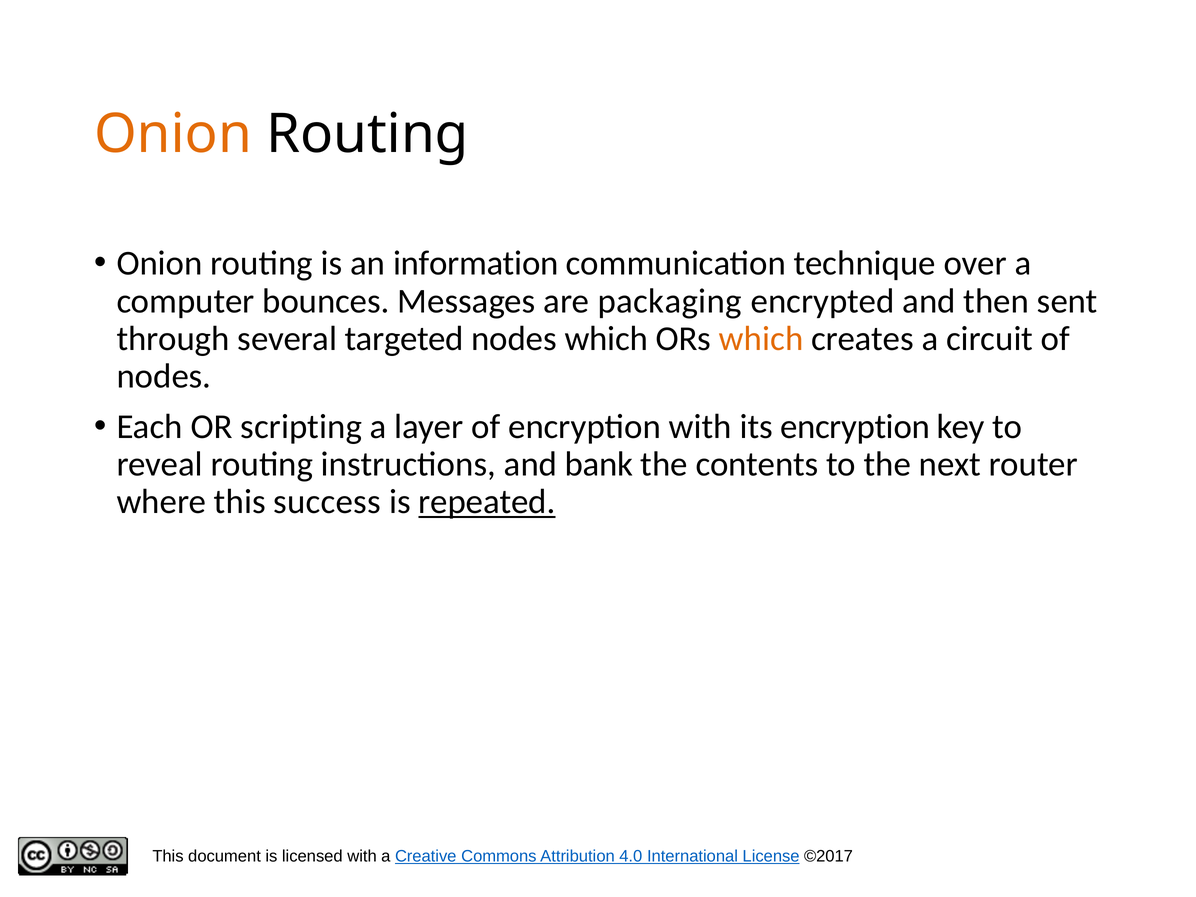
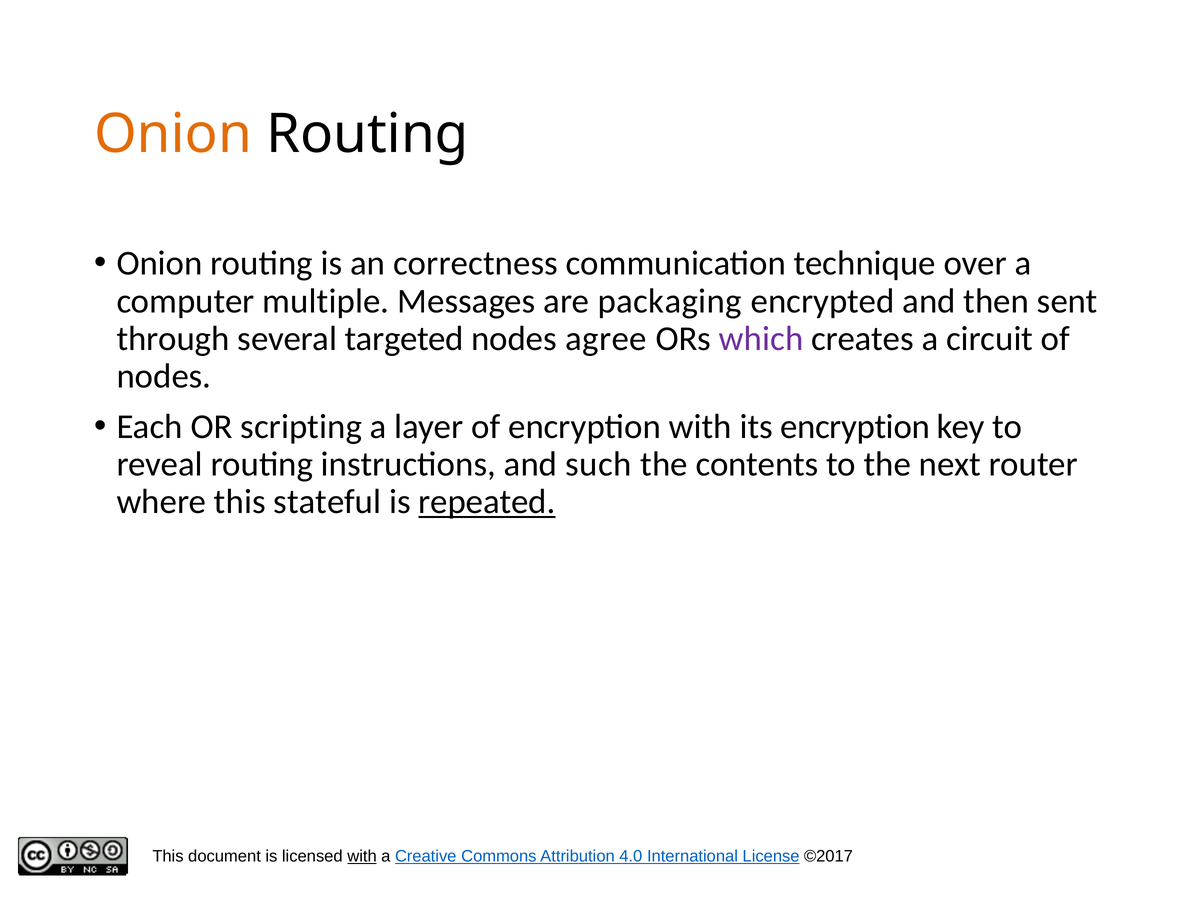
information: information -> correctness (476, 263)
bounces: bounces -> multiple (326, 301)
nodes which: which -> agree (606, 339)
which colour: orange -> purple (761, 339)
bank: bank -> such (599, 464)
success: success -> stateful (327, 502)
with underline: none -> present (362, 856)
